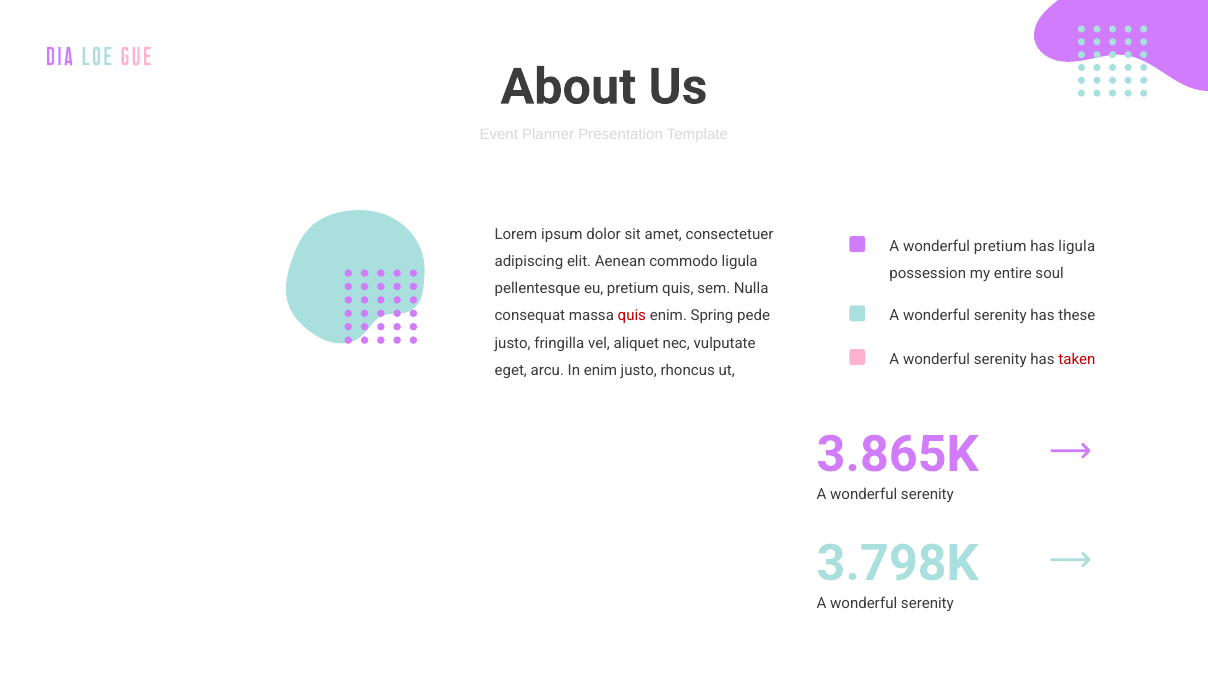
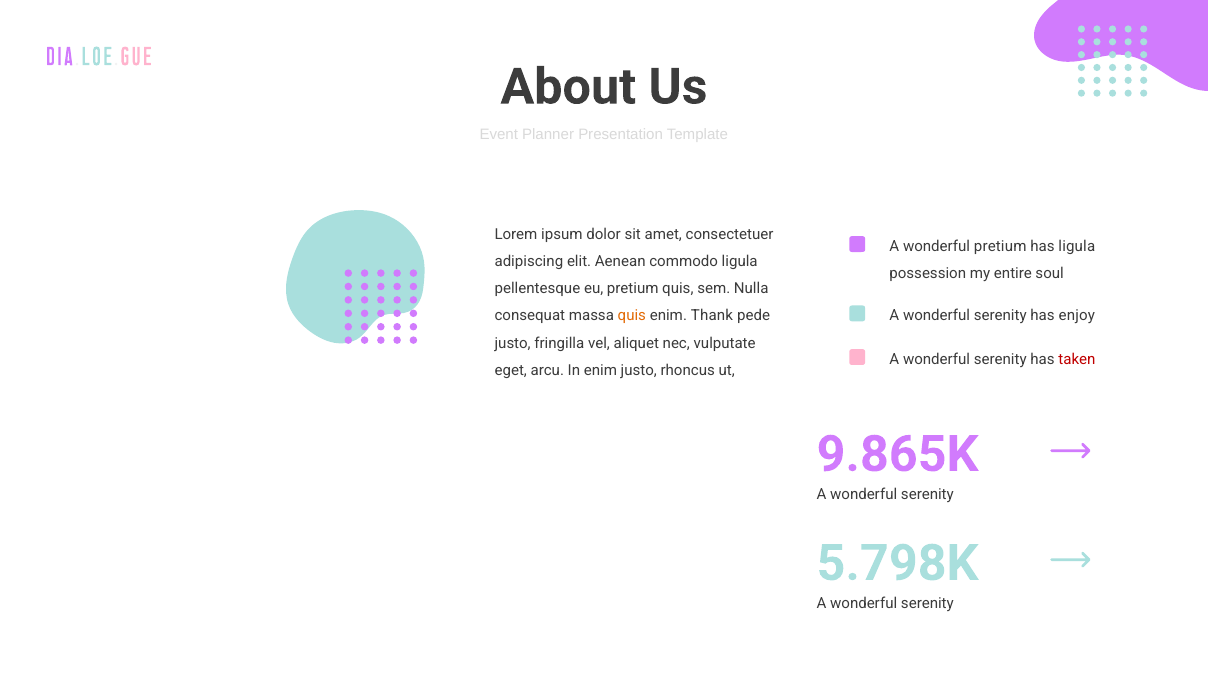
quis colour: red -> orange (632, 316)
Spring: Spring -> Thank (712, 316)
these: these -> enjoy (1077, 316)
3.865K: 3.865K -> 9.865K (898, 455)
3.798K: 3.798K -> 5.798K (898, 564)
